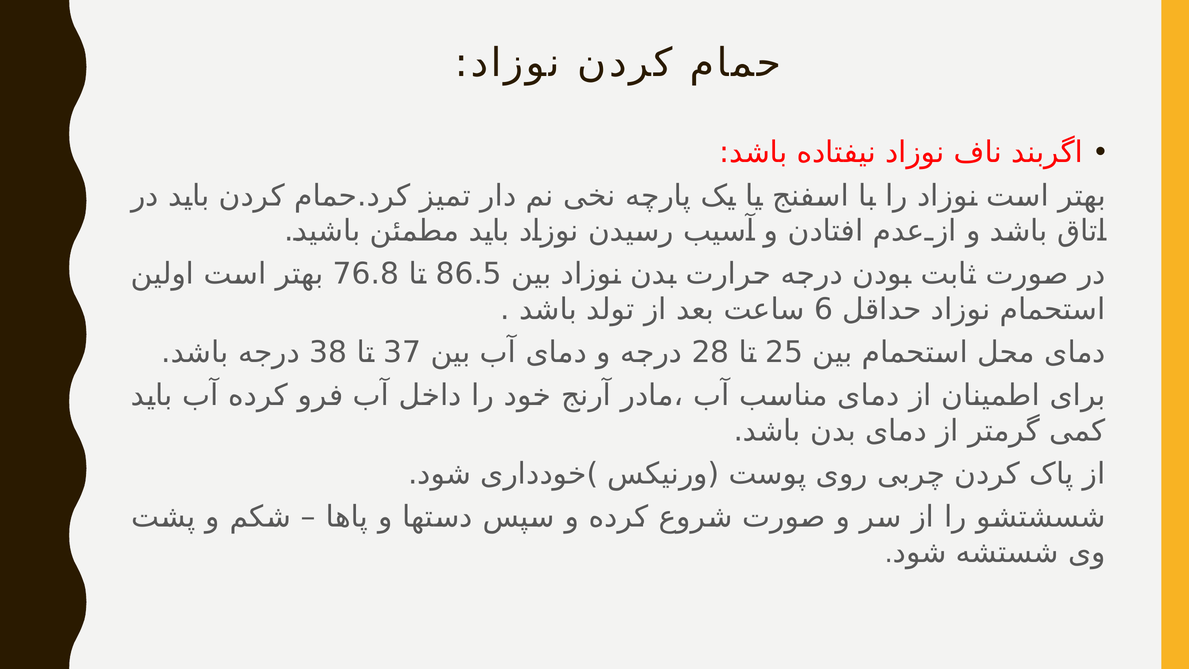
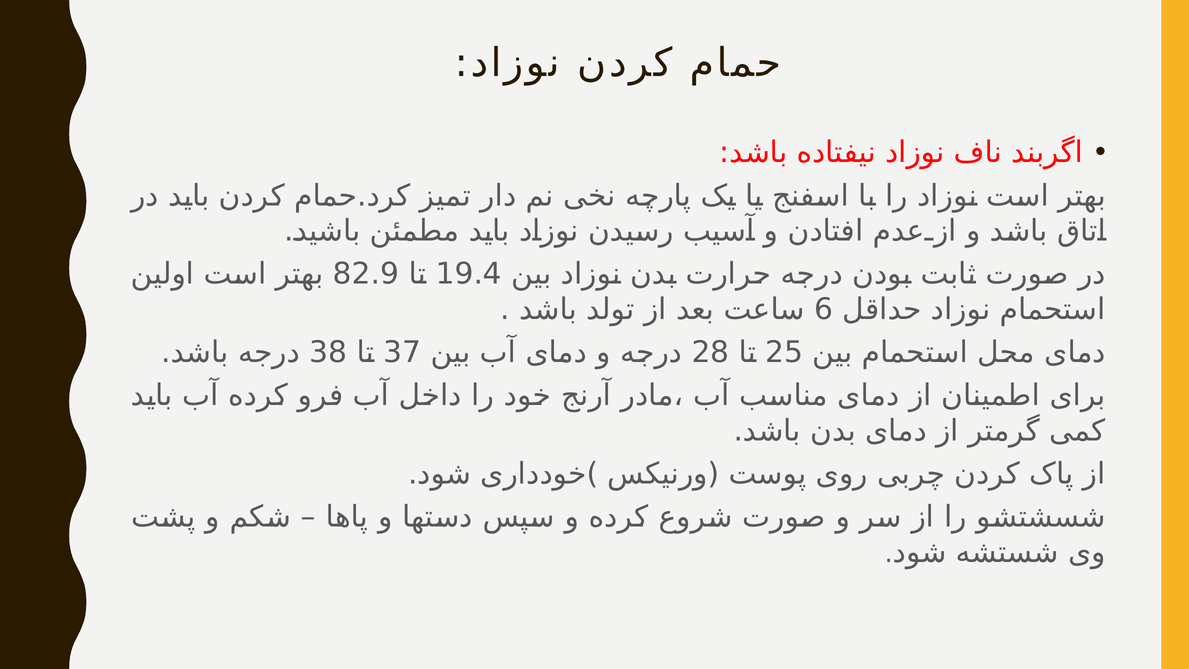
76.8: 76.8 -> 82.9 (366, 274)
86.5: 86.5 -> 19.4 (469, 274)
